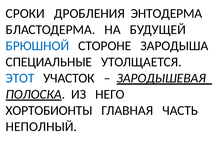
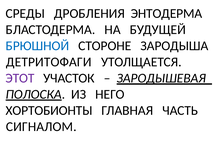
СРОКИ: СРОКИ -> СРЕДЫ (25, 14)
СПЕЦИАЛЬНЫЕ: СПЕЦИАЛЬНЫЕ -> ДЕТРИТОФАГИ (49, 62)
ЭТОТ colour: blue -> purple (20, 78)
НЕПОЛНЫЙ: НЕПОЛНЫЙ -> СИГНАЛОМ (41, 127)
